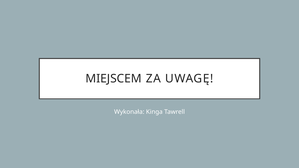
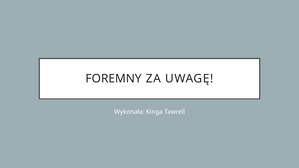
MIEJSCEM: MIEJSCEM -> FOREMNY (114, 79)
